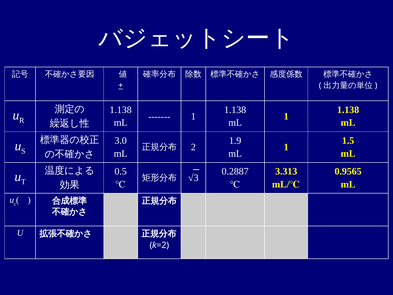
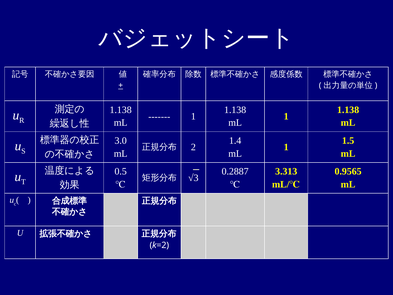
1.9: 1.9 -> 1.4 (235, 141)
